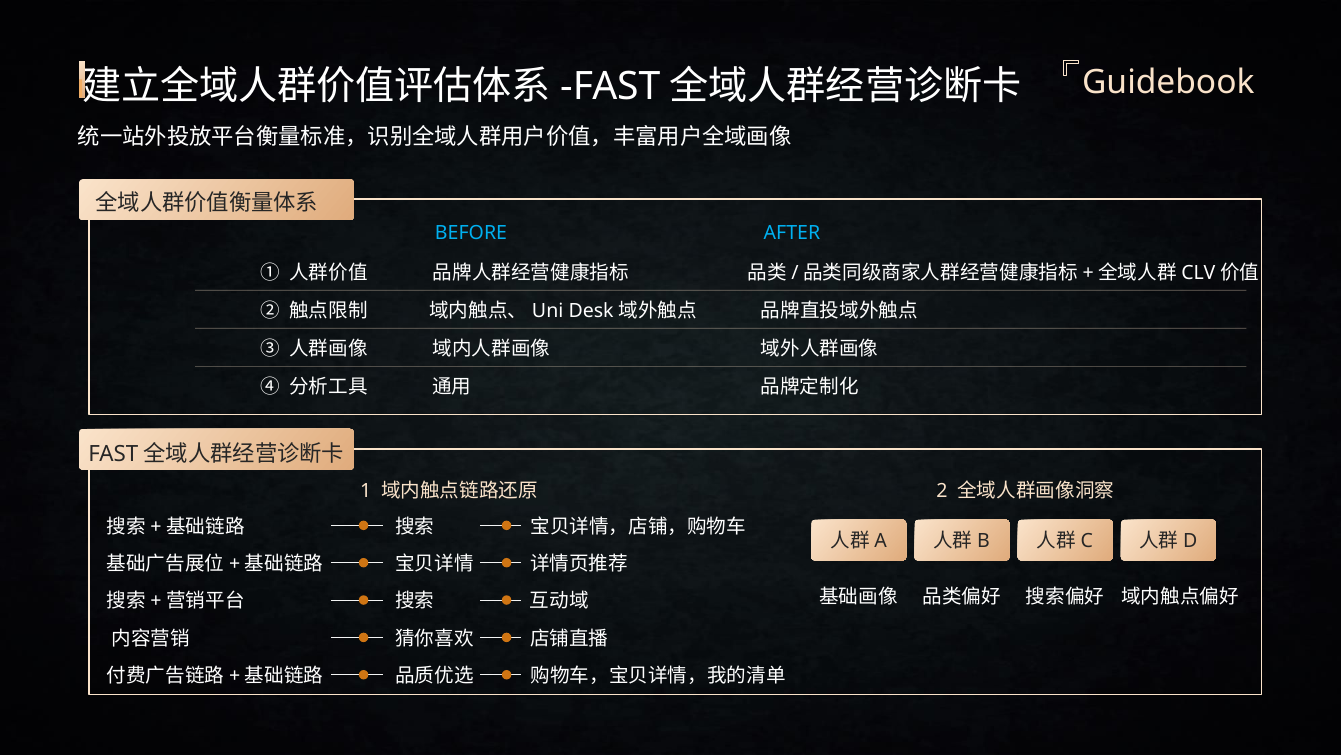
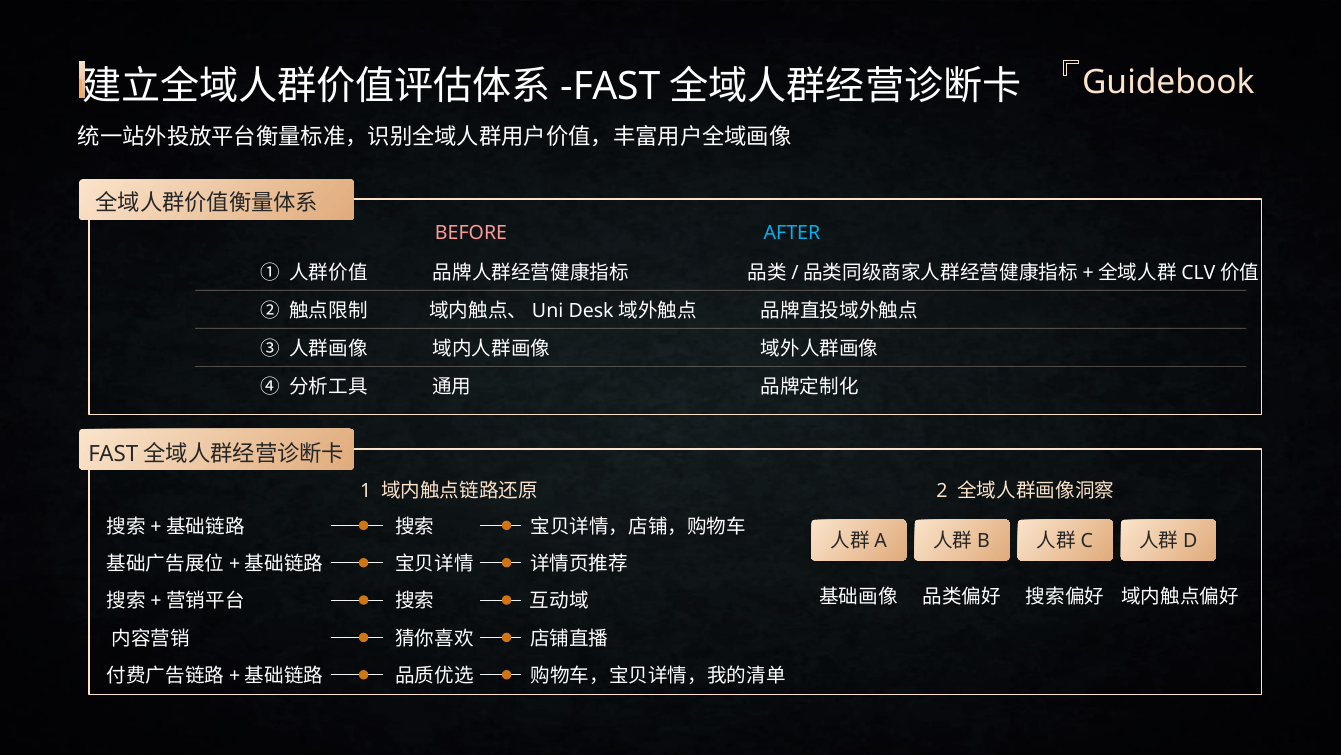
BEFORE colour: light blue -> pink (471, 233)
